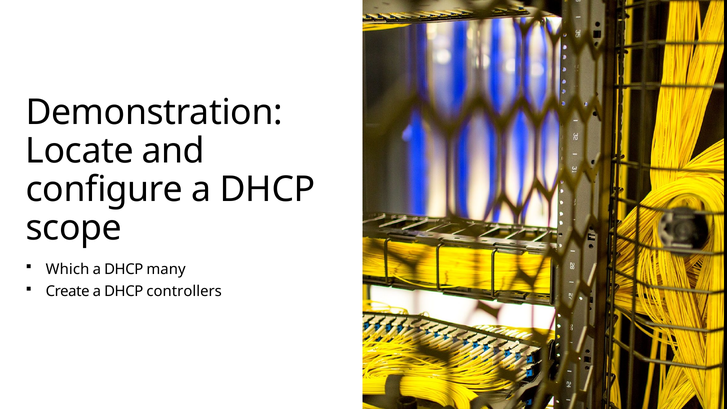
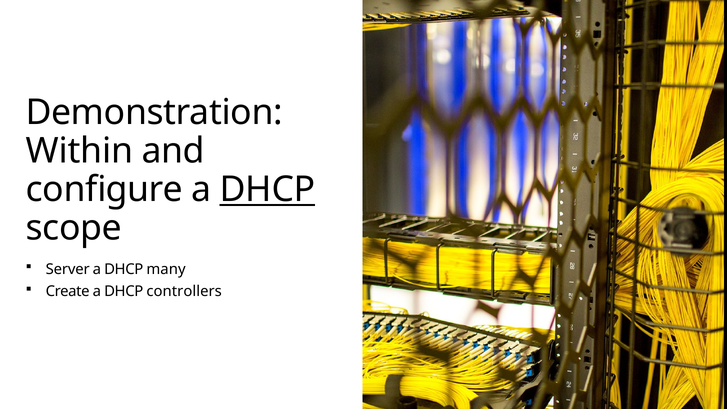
Locate: Locate -> Within (80, 151)
DHCP underline: none -> present (267, 190)
Which: Which -> Server (68, 269)
